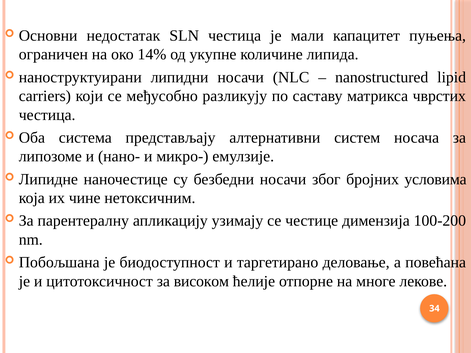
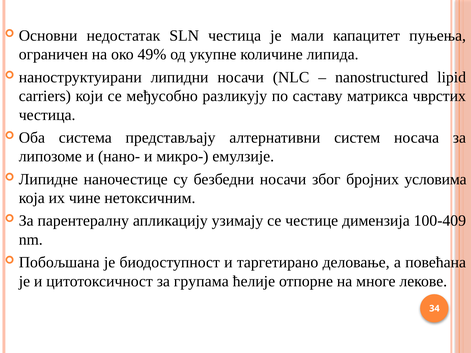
14%: 14% -> 49% (152, 54)
100-200: 100-200 -> 100-409 (440, 221)
високом: високом -> групама (201, 281)
